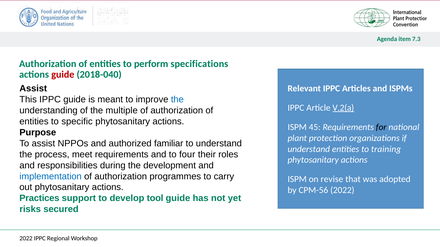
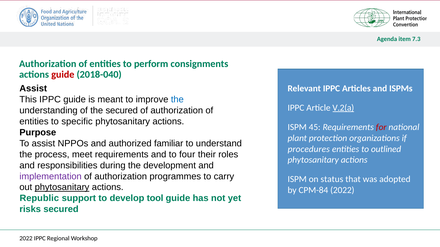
specifications: specifications -> consignments (199, 64)
the multiple: multiple -> secured (122, 111)
for colour: black -> red (381, 127)
understand: understand -> procedures (309, 149)
training: training -> outlined (386, 149)
implementation colour: blue -> purple (51, 177)
revise: revise -> status (332, 180)
phytosanitary underline: none -> present (62, 188)
CPM-56: CPM-56 -> CPM-84 (313, 191)
Practices: Practices -> Republic (39, 199)
